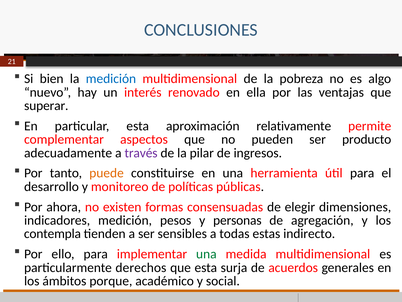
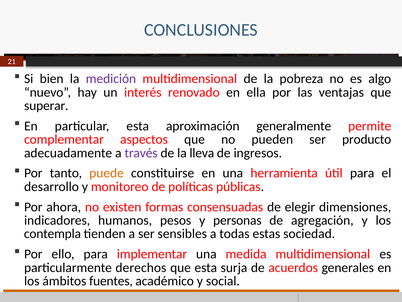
medición colour: blue -> purple (111, 79)
relativamente: relativamente -> generalmente (294, 126)
pilar: pilar -> lleva (202, 153)
indicadores medición: medición -> humanos (125, 220)
indirecto: indirecto -> sociedad (309, 234)
una colour: green -> black (206, 254)
porque: porque -> fuentes (111, 281)
